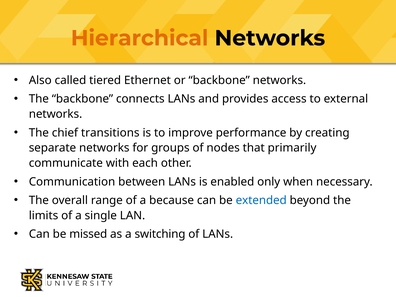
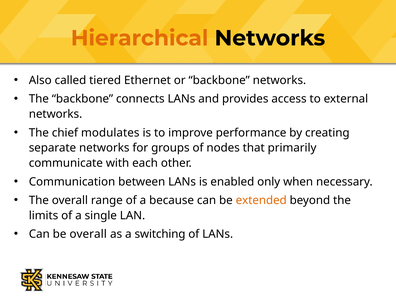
transitions: transitions -> modulates (110, 133)
extended colour: blue -> orange (261, 200)
be missed: missed -> overall (88, 234)
